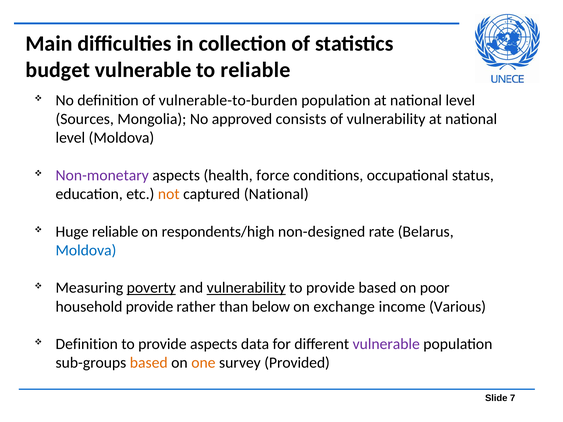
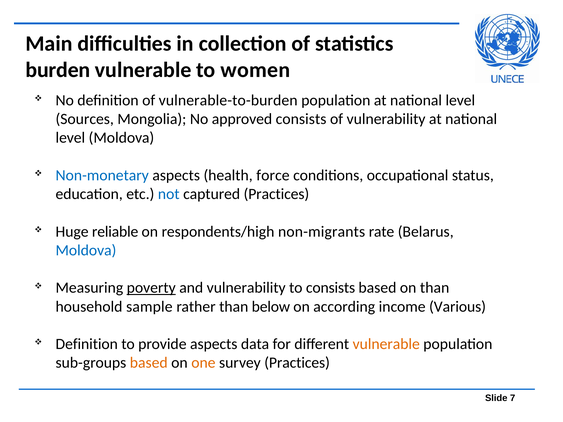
budget: budget -> burden (58, 70)
to reliable: reliable -> women (255, 70)
Non-monetary colour: purple -> blue (102, 175)
not colour: orange -> blue (169, 194)
captured National: National -> Practices (276, 194)
non-designed: non-designed -> non-migrants (322, 232)
vulnerability underline: present -> none (246, 288)
provide: provide -> consists (331, 288)
on poor: poor -> than (435, 288)
household provide: provide -> sample (149, 307)
exchange: exchange -> according (344, 307)
vulnerable colour: purple -> orange (386, 344)
survey Provided: Provided -> Practices (297, 363)
